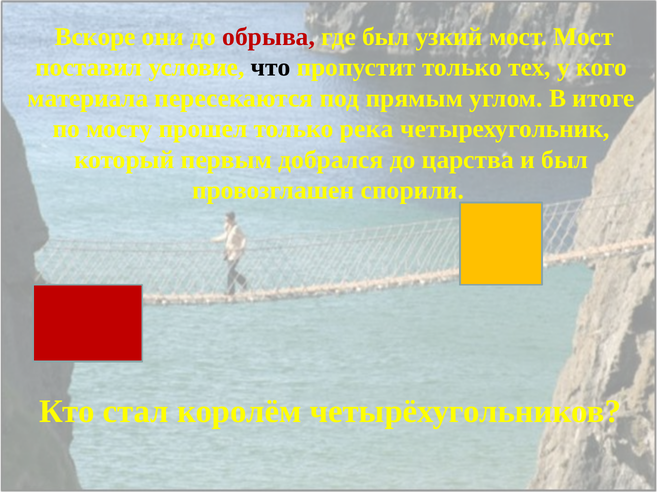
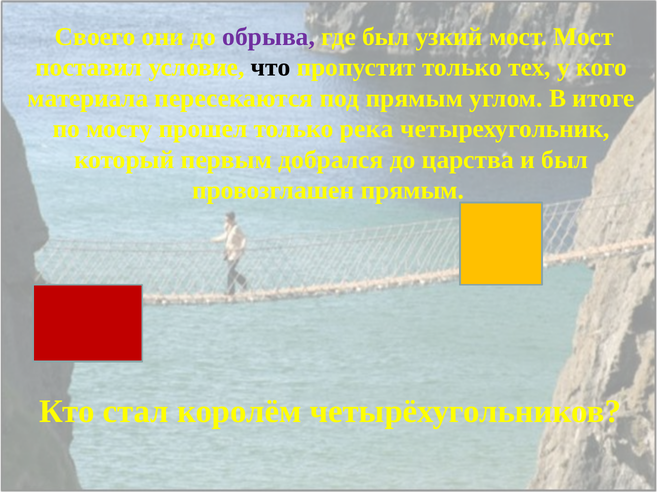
Вскоре: Вскоре -> Своего (95, 37)
обрыва colour: red -> purple (269, 37)
провозглашен спорили: спорили -> прямым (412, 190)
